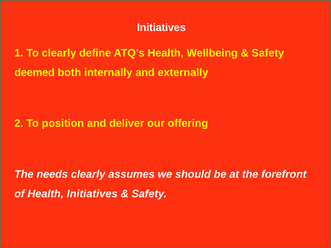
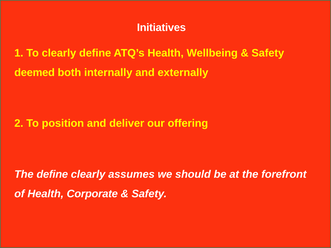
The needs: needs -> define (52, 174)
Health Initiatives: Initiatives -> Corporate (92, 194)
